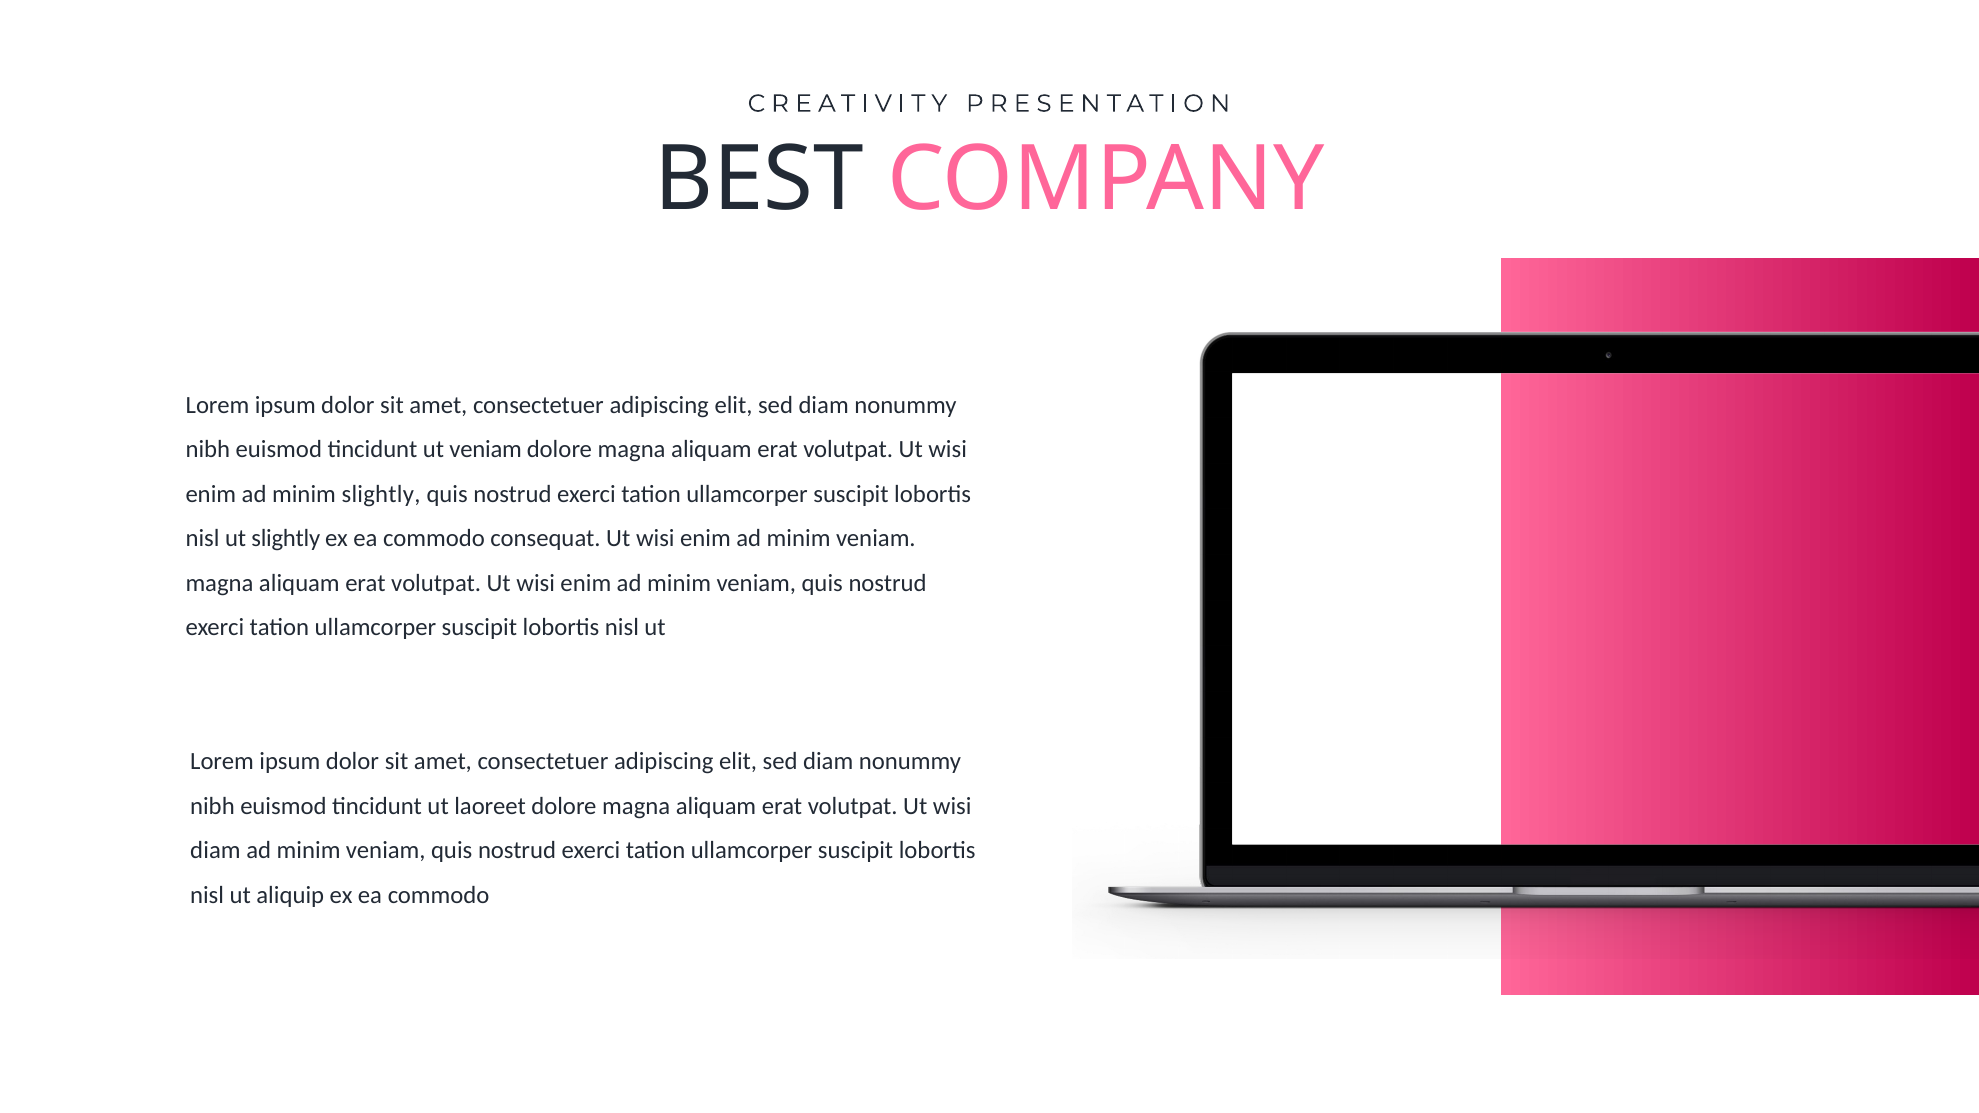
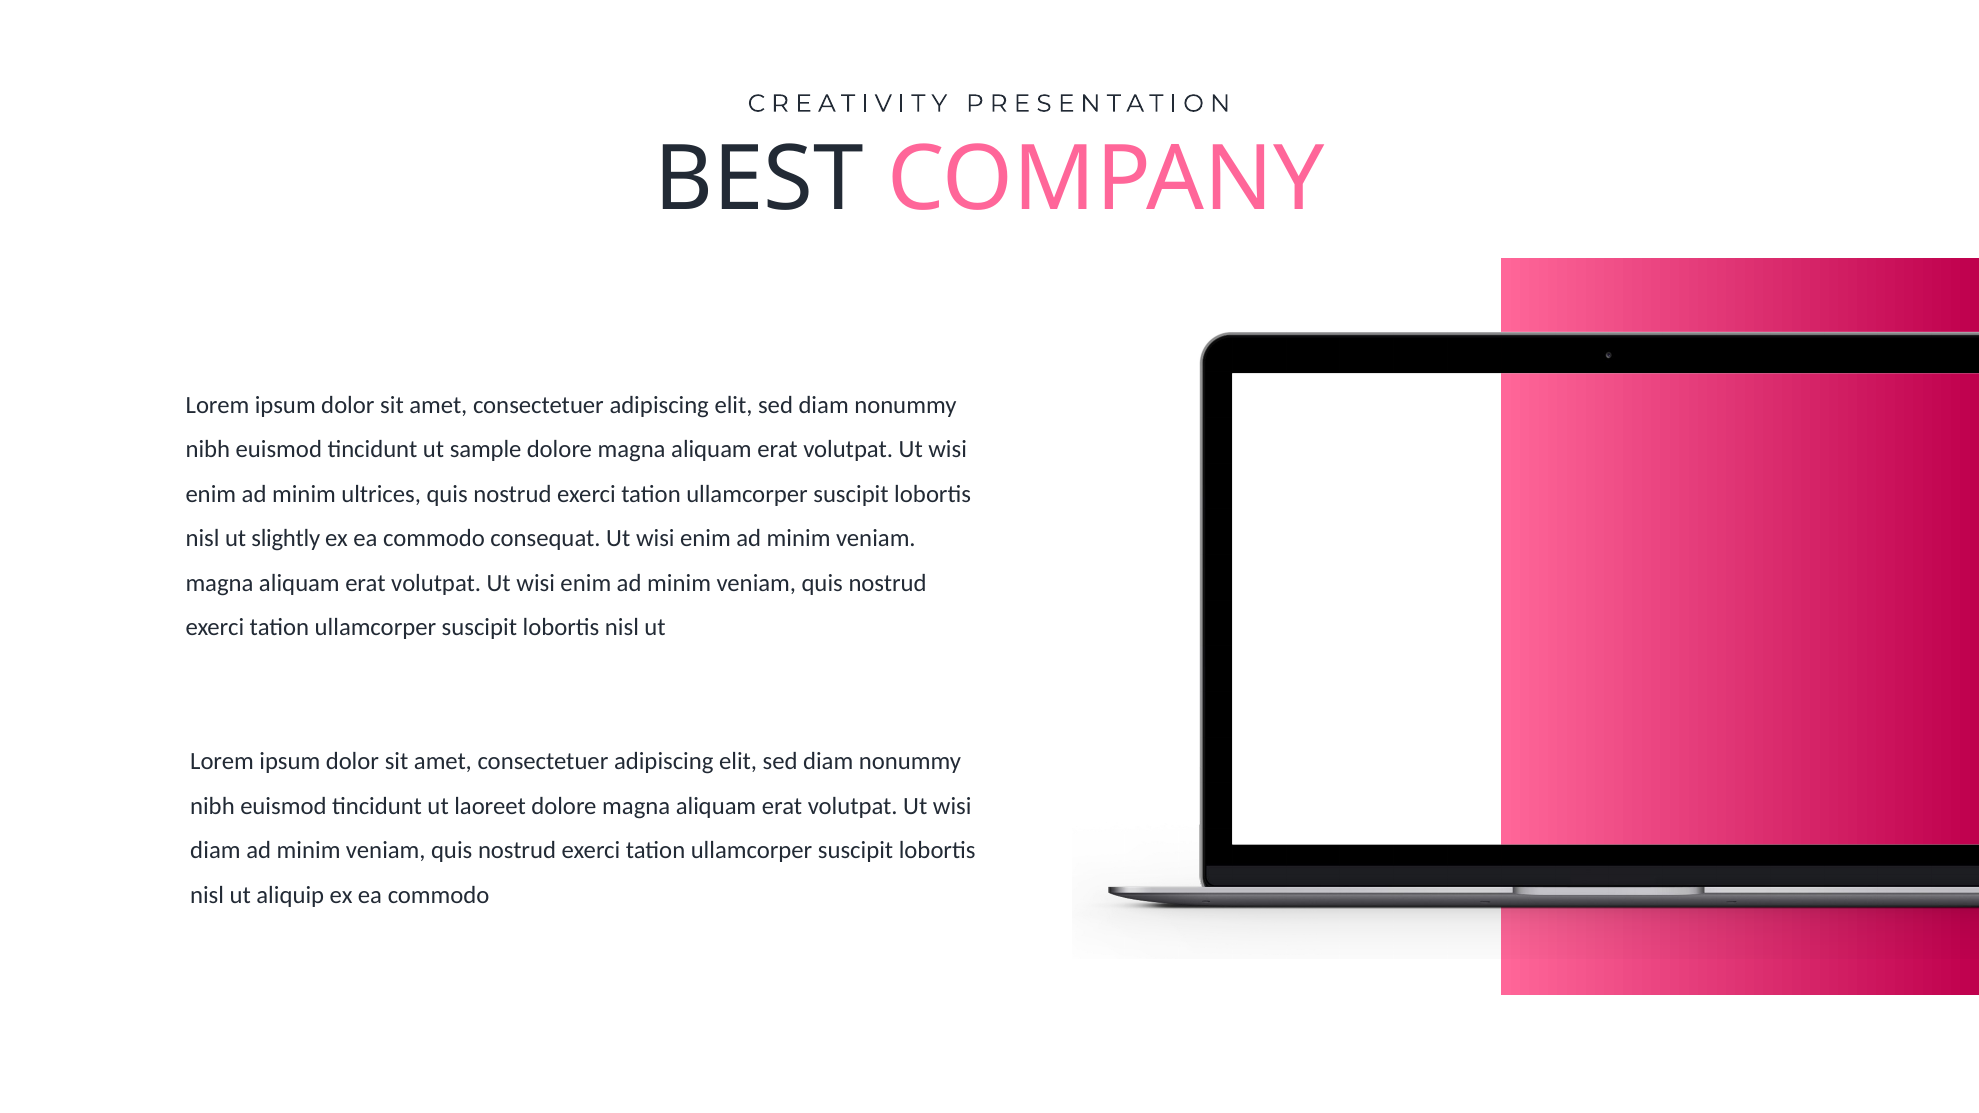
ut veniam: veniam -> sample (486, 450)
minim slightly: slightly -> ultrices (381, 494)
